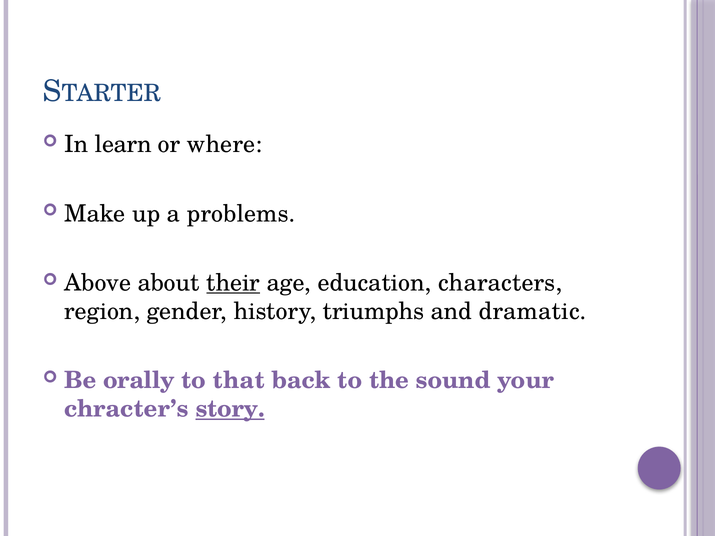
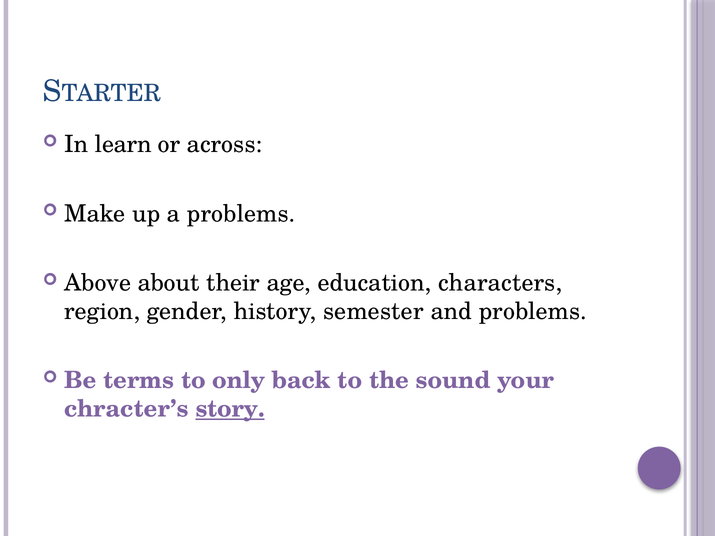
where: where -> across (225, 145)
their underline: present -> none (233, 283)
triumphs: triumphs -> semester (373, 311)
and dramatic: dramatic -> problems (533, 311)
orally: orally -> terms (139, 381)
that: that -> only (239, 381)
